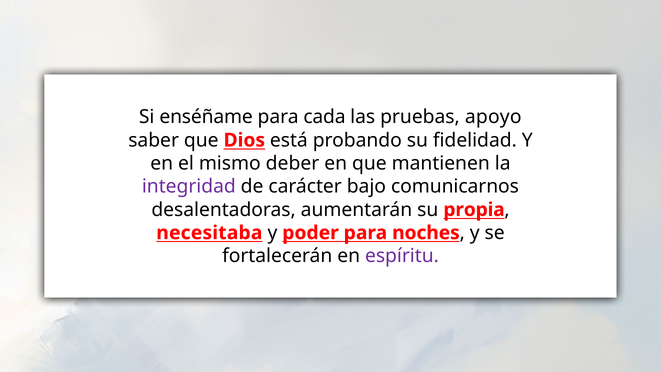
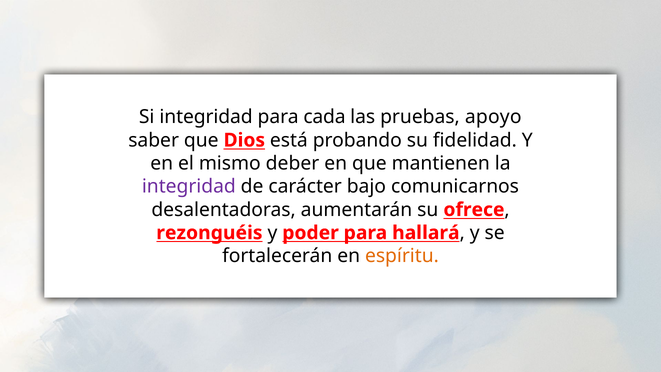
Si enséñame: enséñame -> integridad (206, 117)
propia: propia -> ofrece (474, 210)
necesitaba: necesitaba -> rezonguéis (209, 233)
noches: noches -> hallará (426, 233)
espíritu colour: purple -> orange (402, 256)
